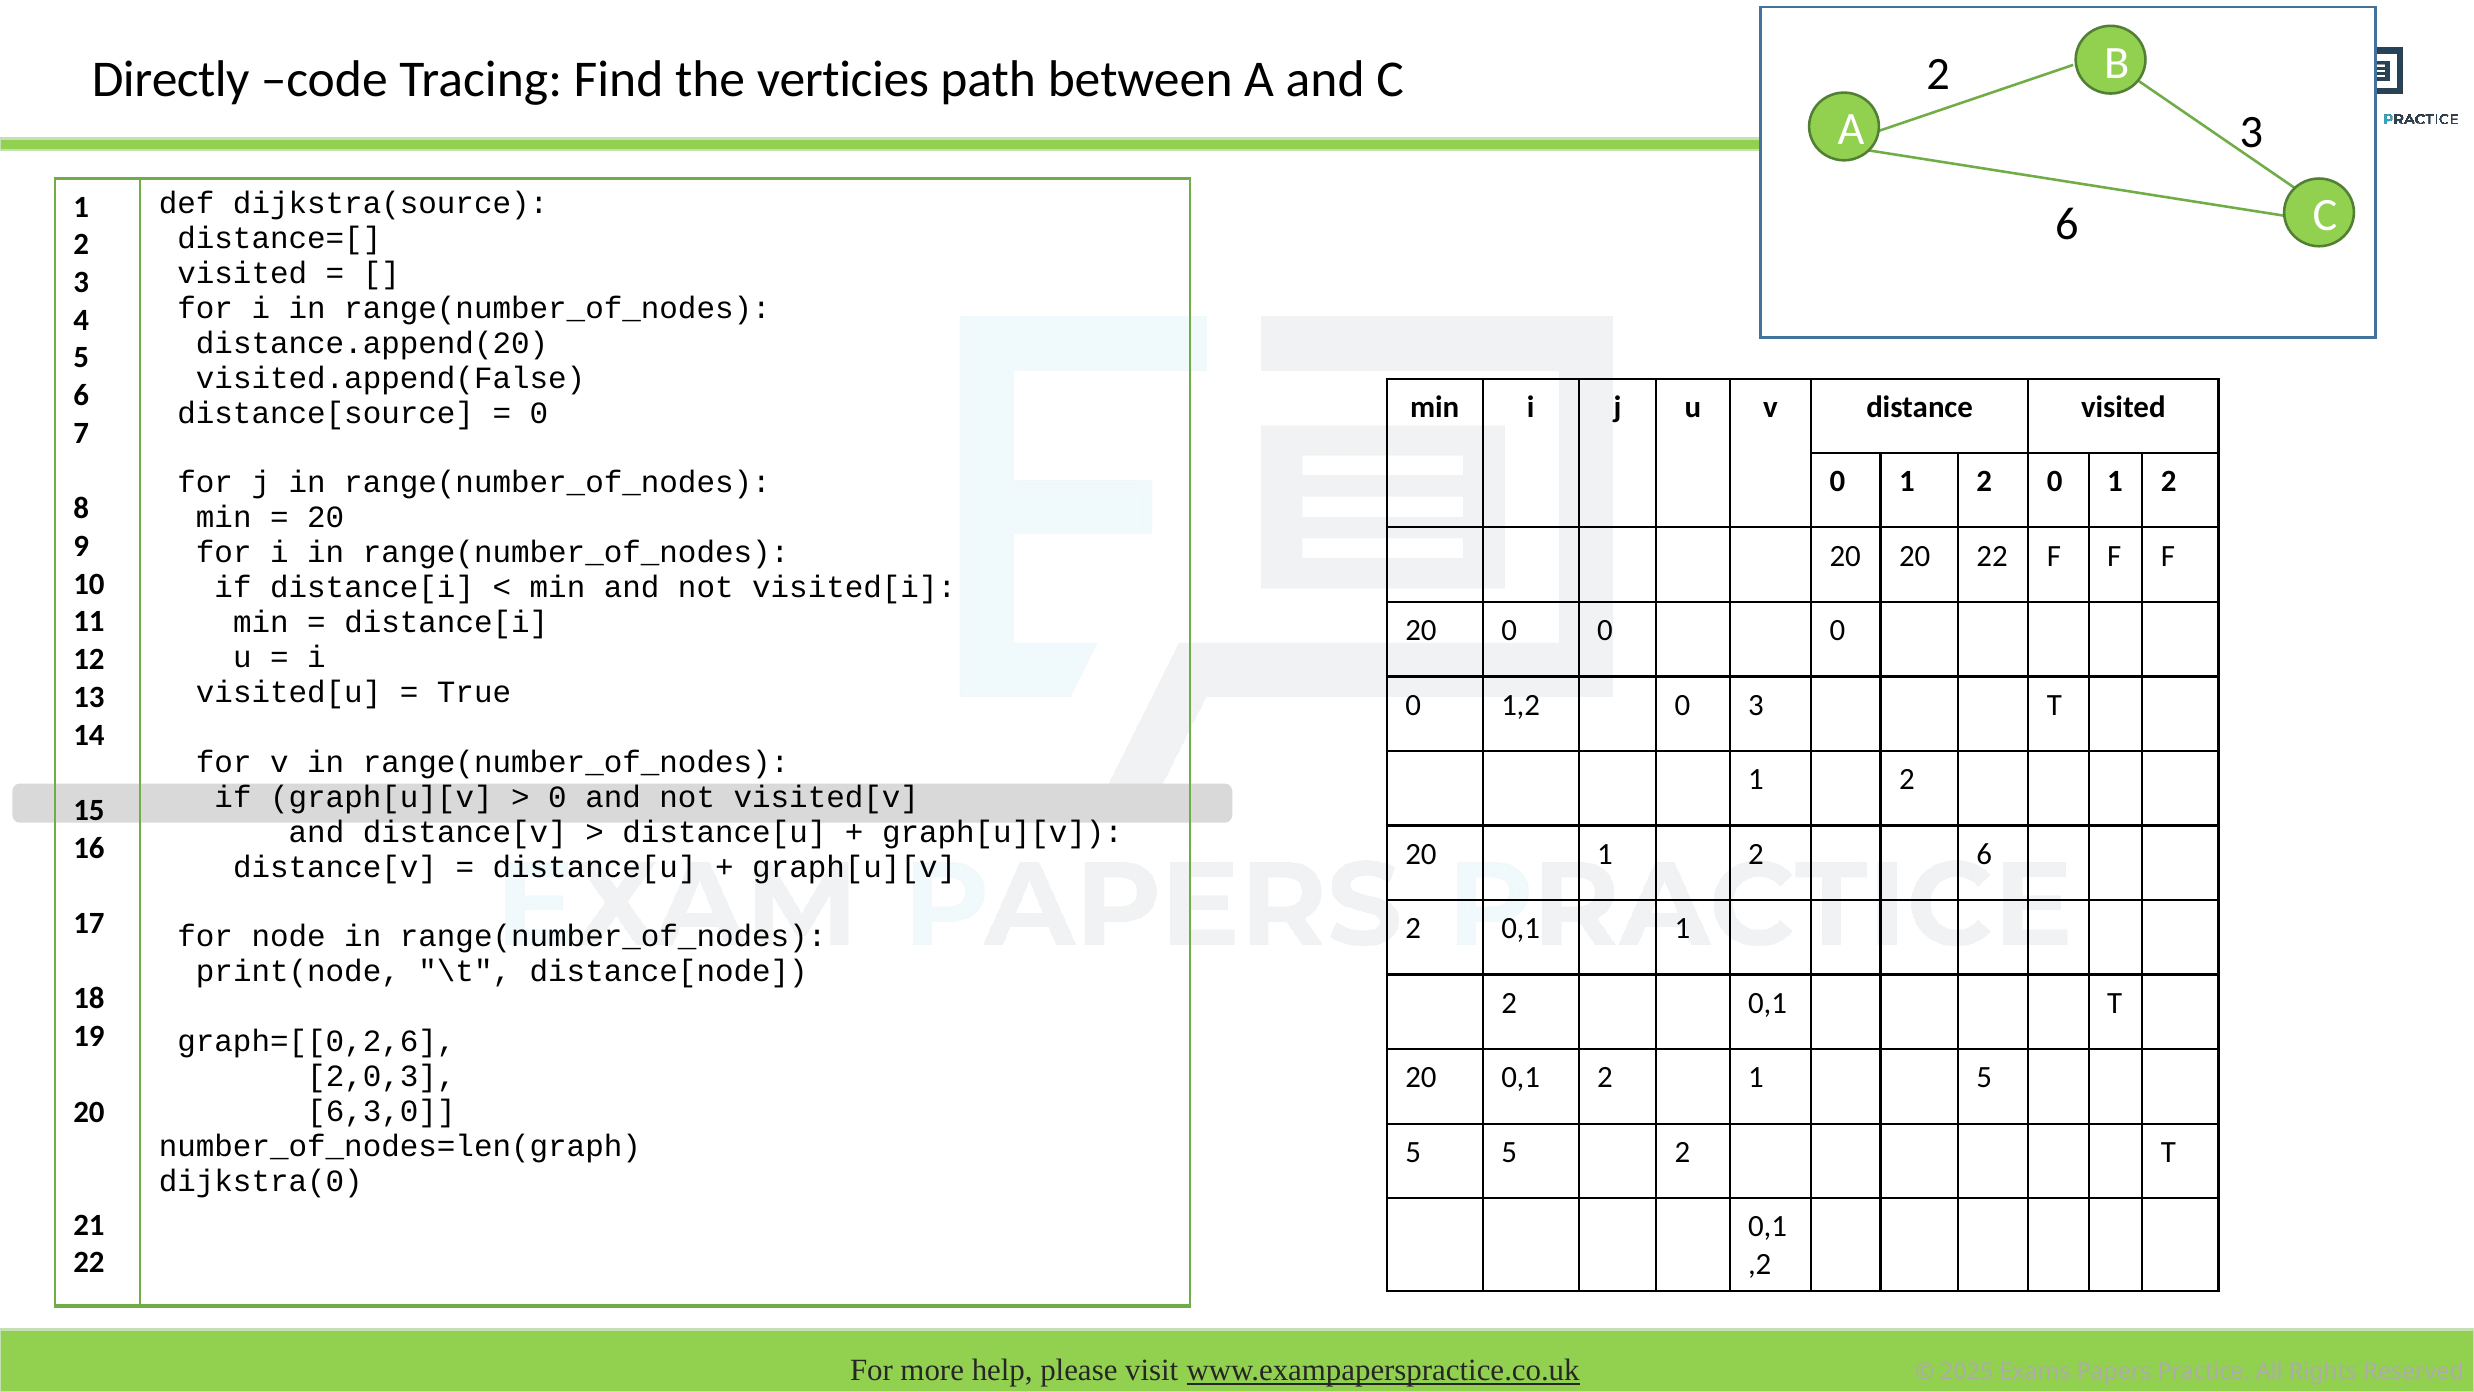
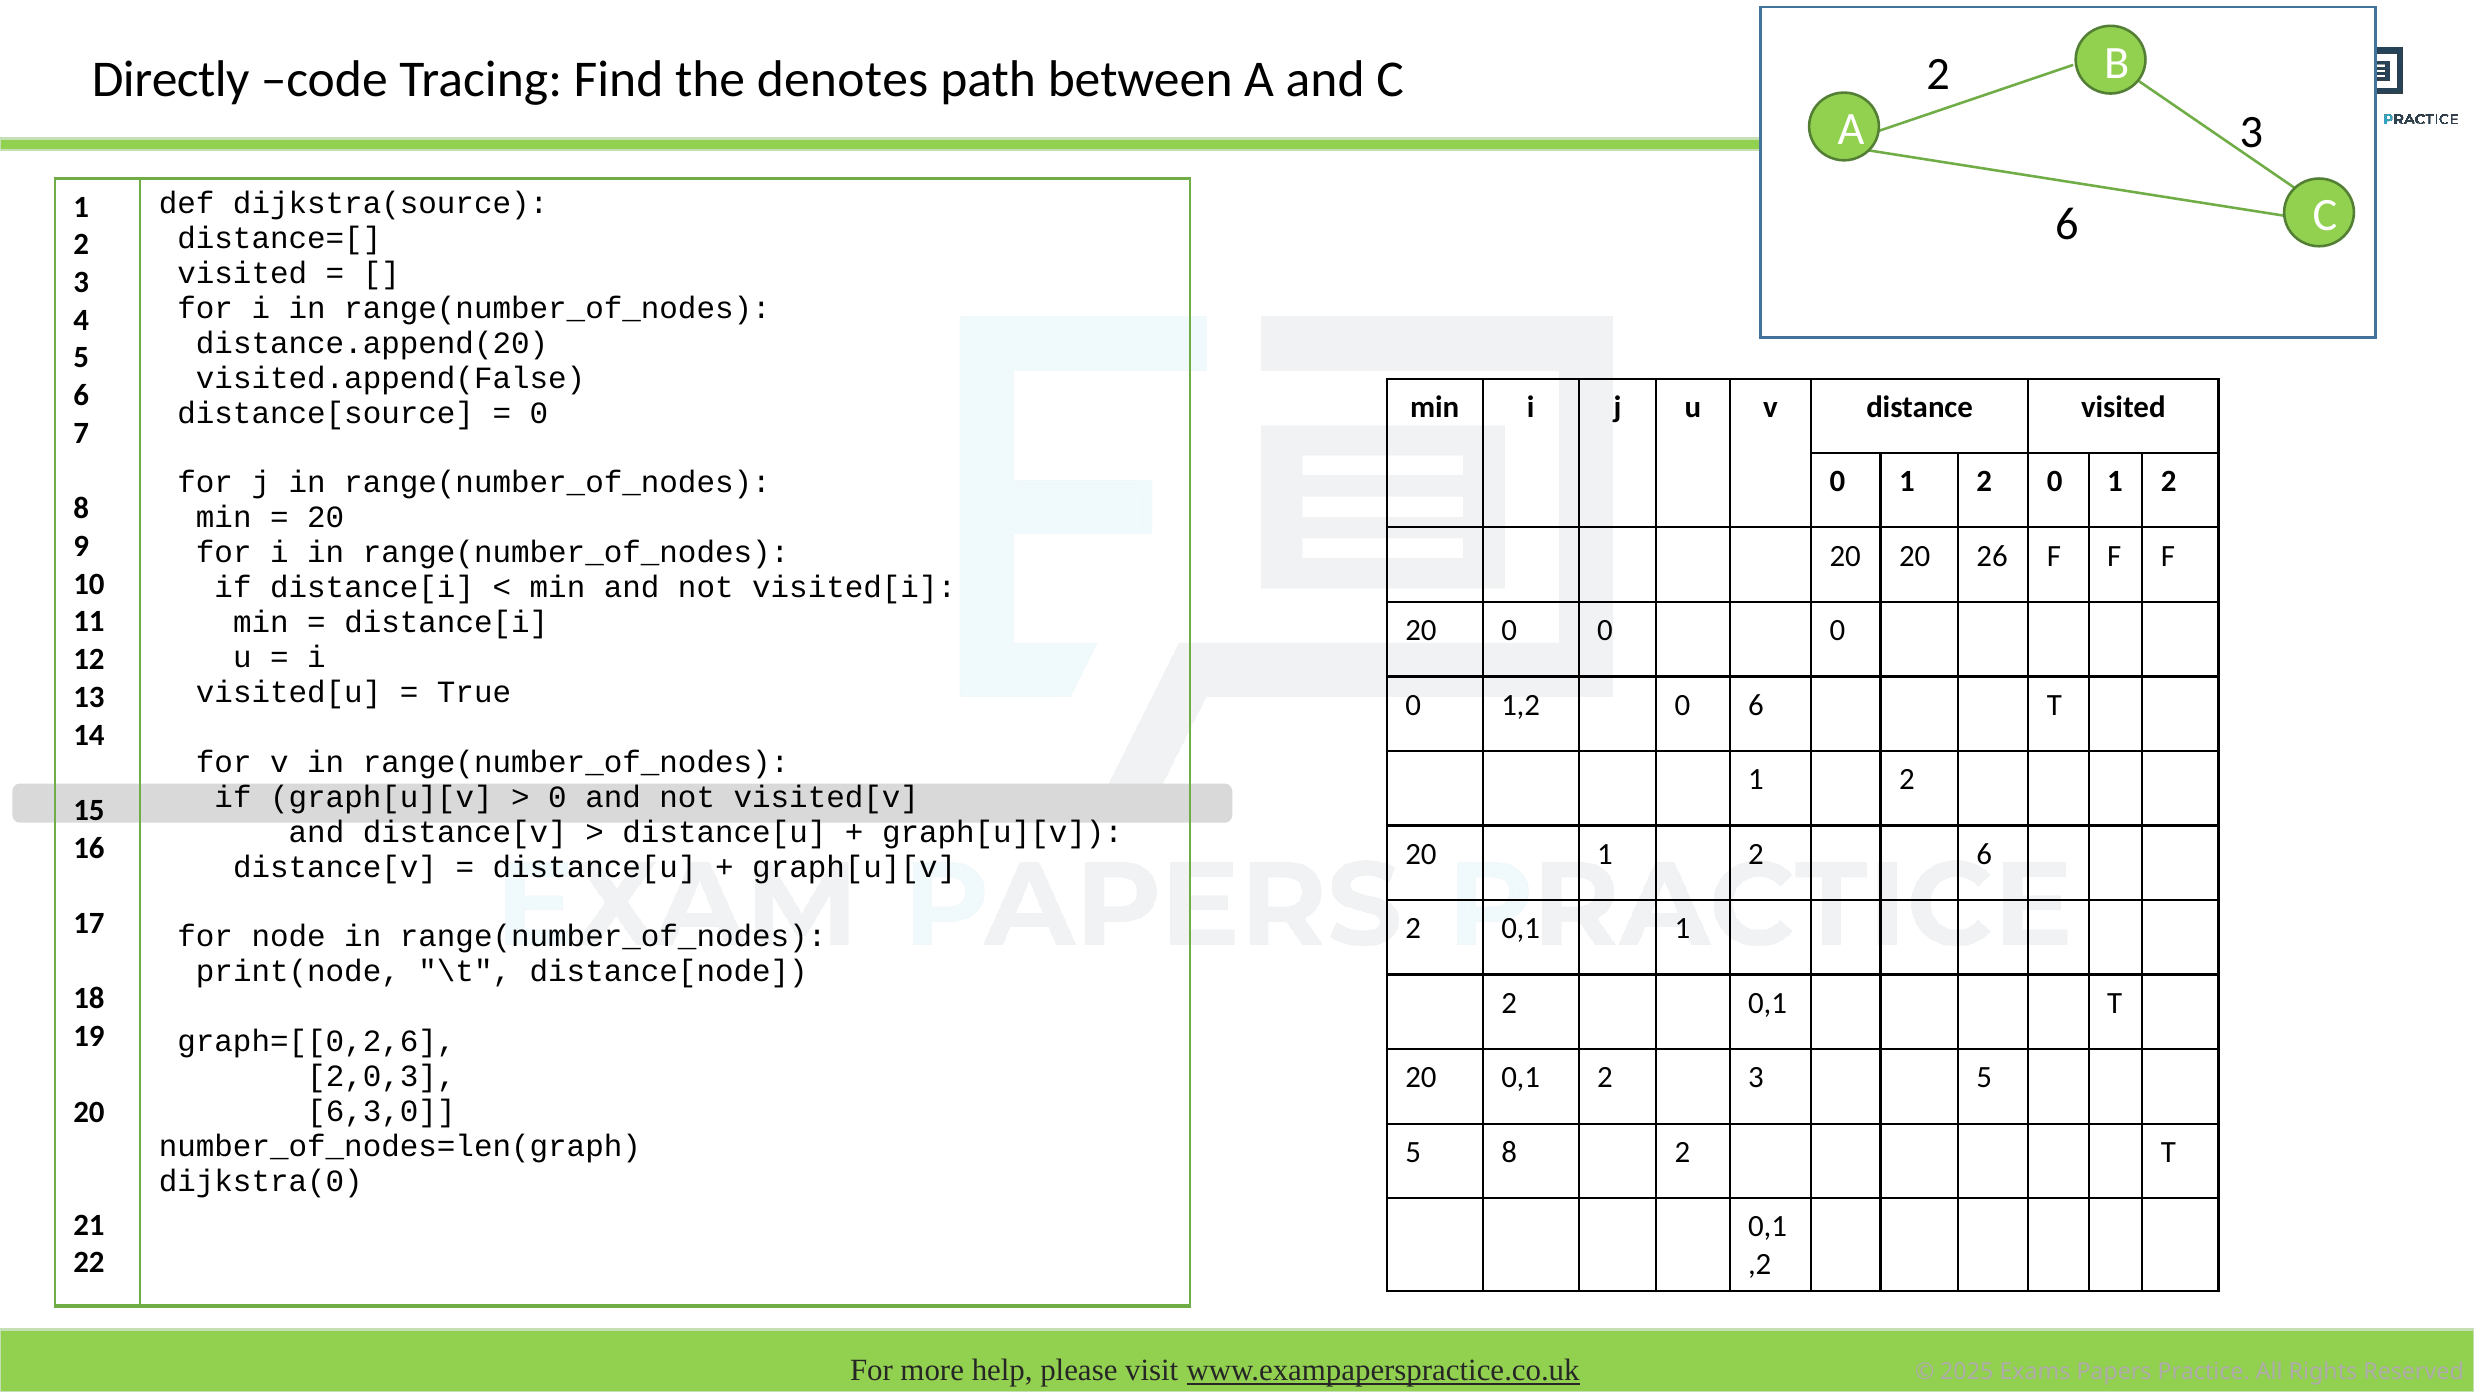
verticies: verticies -> denotes (843, 80)
20 22: 22 -> 26 (1992, 556)
0 3: 3 -> 6 (1756, 705)
0,1 2 1: 1 -> 3 (1756, 1077)
5: 5 -> 8 (1509, 1152)
